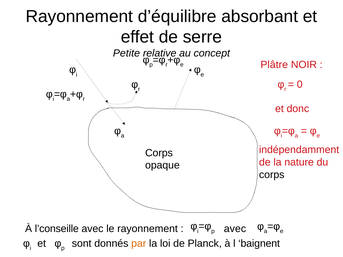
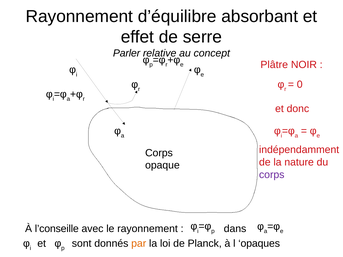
Petite: Petite -> Parler (127, 53)
corps colour: black -> purple (272, 175)
avec: avec -> dans (235, 229)
baignent: baignent -> opaques (259, 244)
